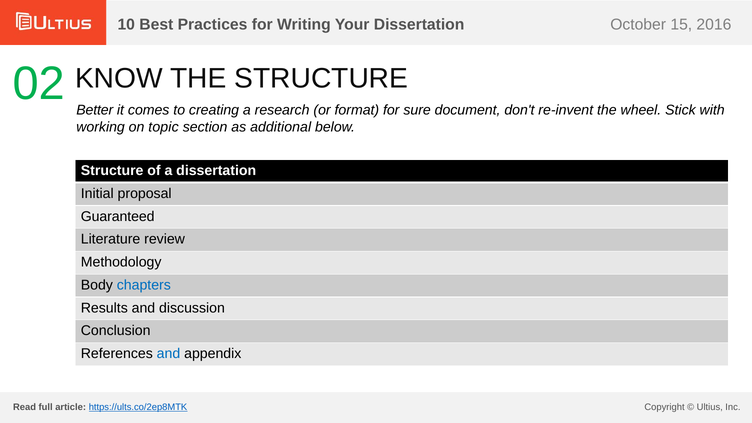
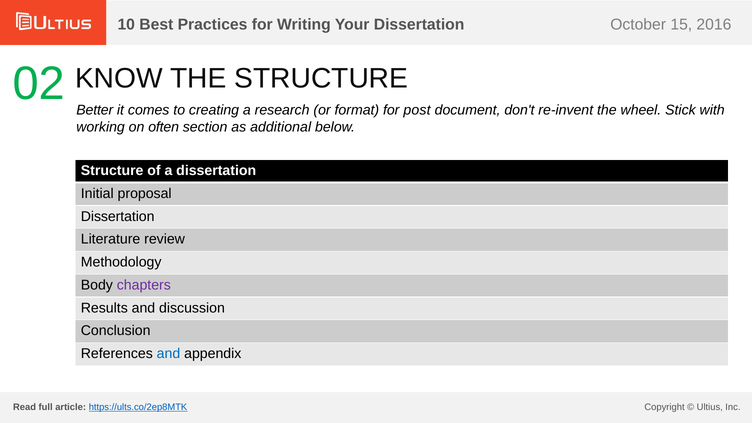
sure: sure -> post (417, 110)
topic: topic -> often (164, 127)
Guaranteed: Guaranteed -> Dissertation (118, 216)
chapters colour: blue -> purple (144, 285)
